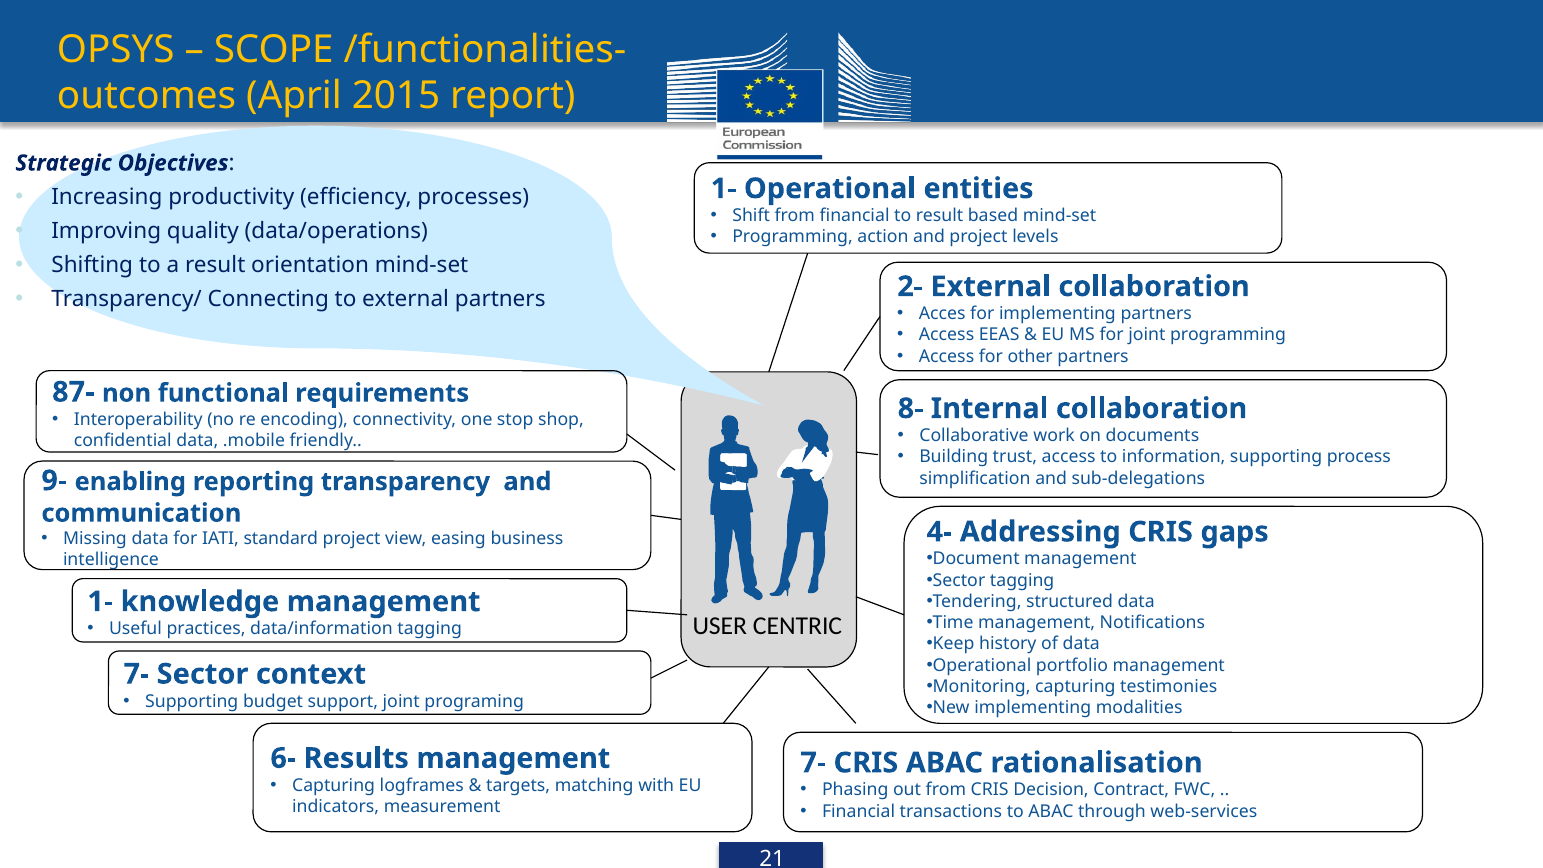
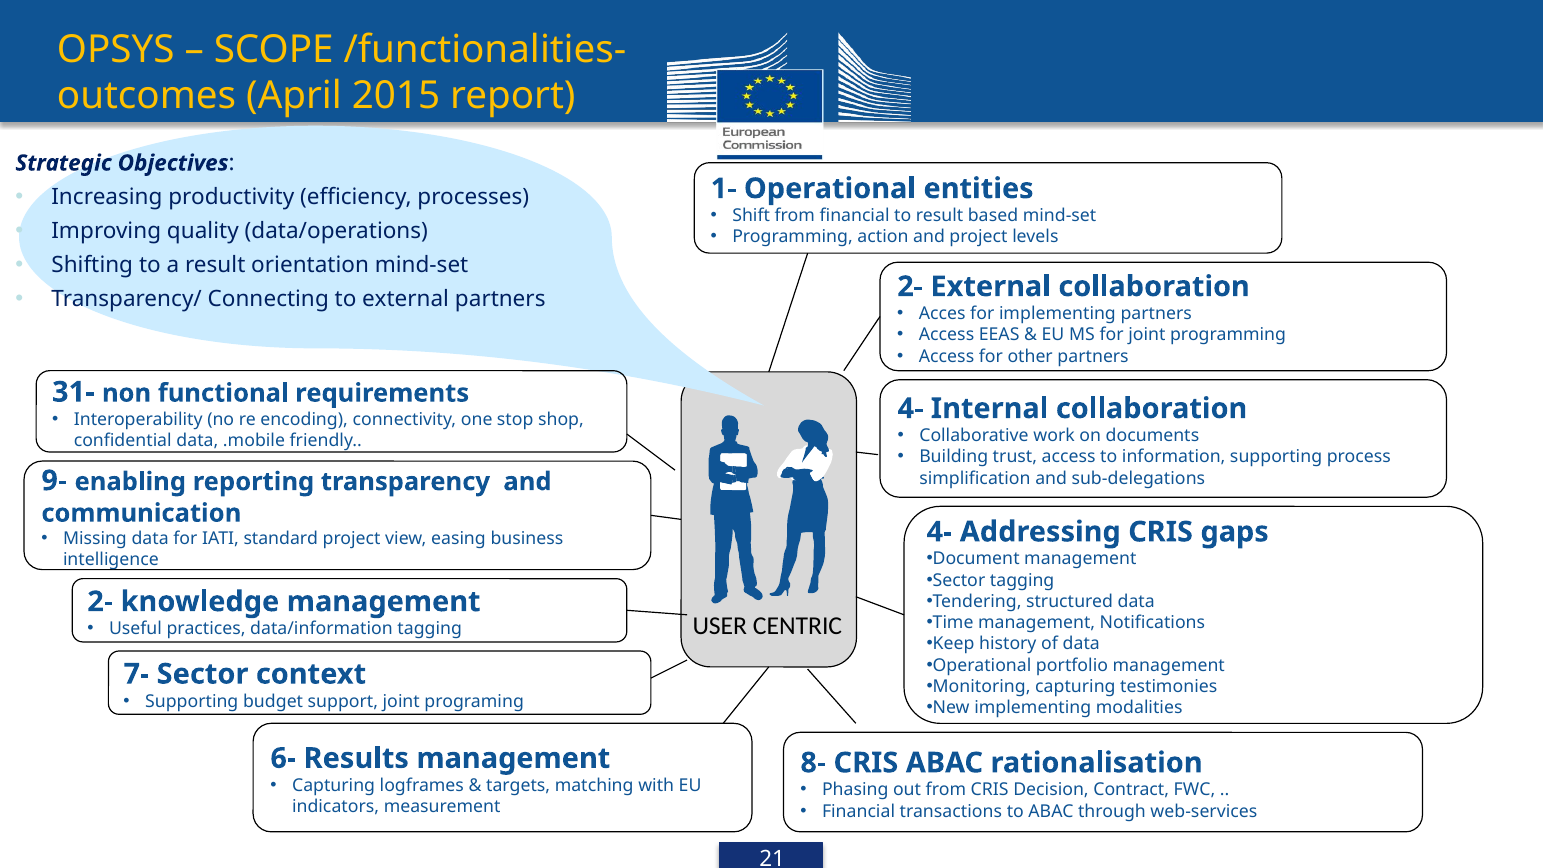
87-: 87- -> 31- (73, 392)
8-: 8- -> 4- (911, 409)
1-: 1- -> 2- (100, 602)
7-: 7- -> 8- (813, 763)
